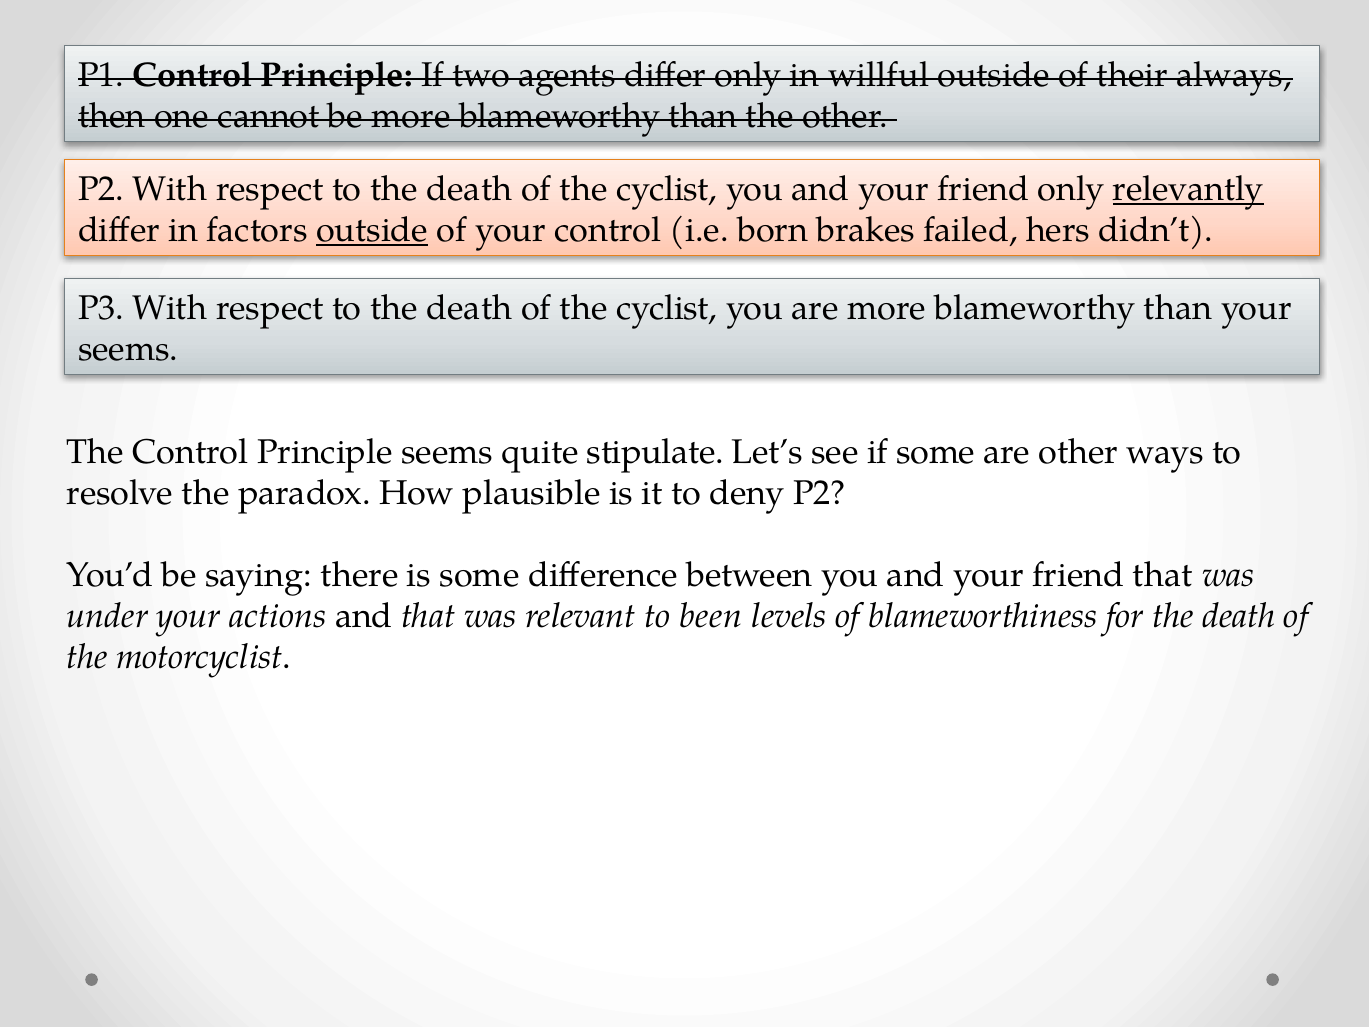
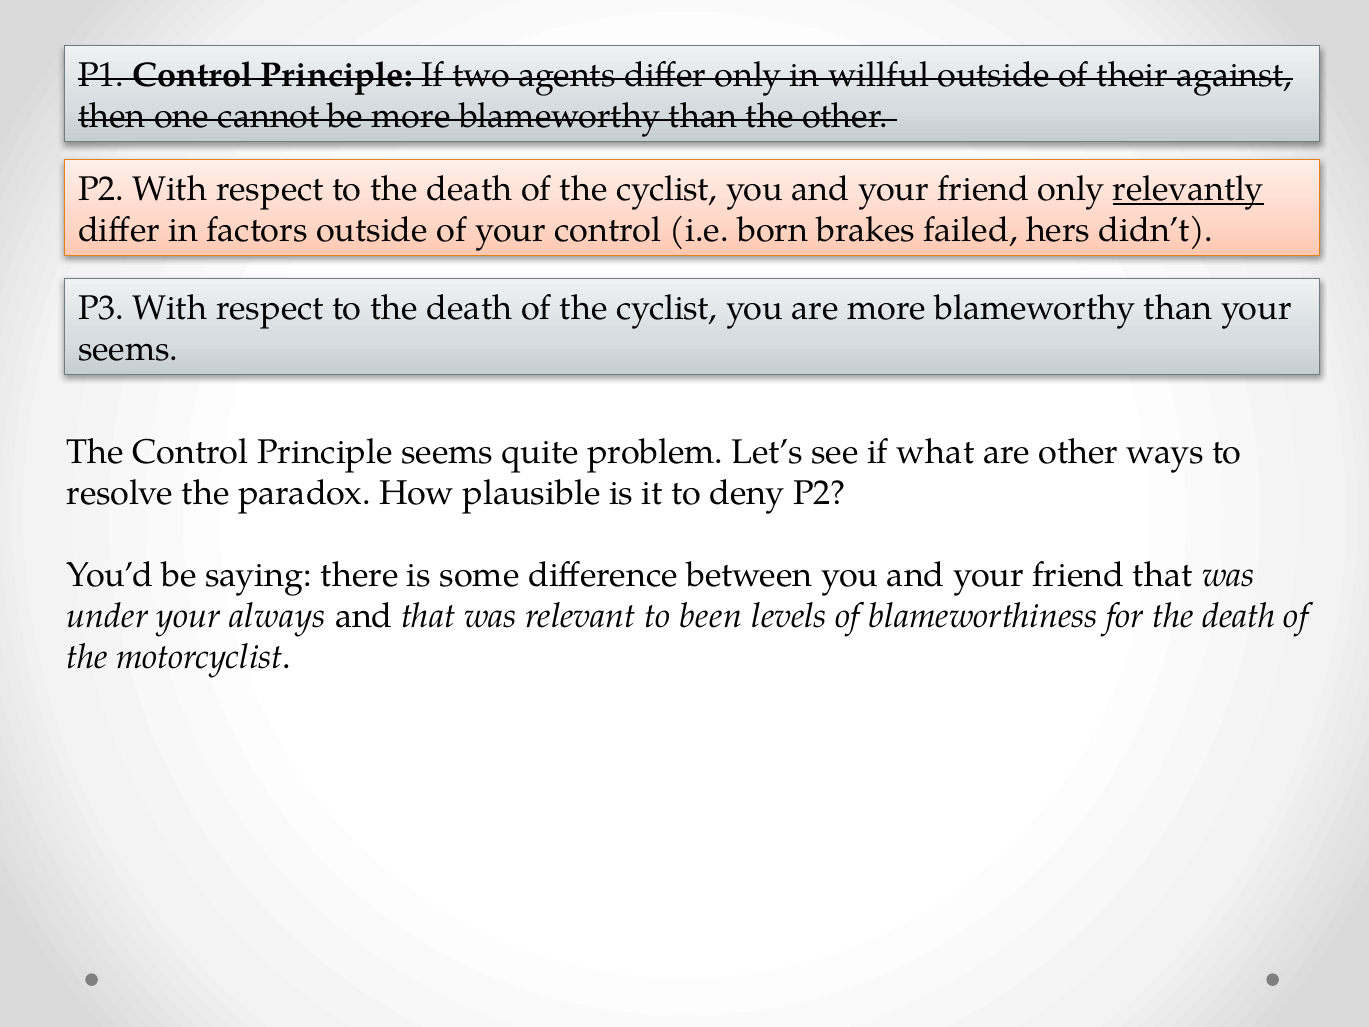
always: always -> against (1234, 75)
outside underline: present -> none (372, 230)
stipulate: stipulate -> problem (655, 452)
if some: some -> what (936, 452)
actions: actions -> always (278, 616)
